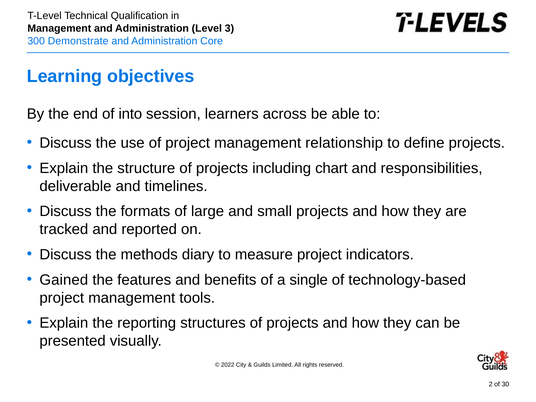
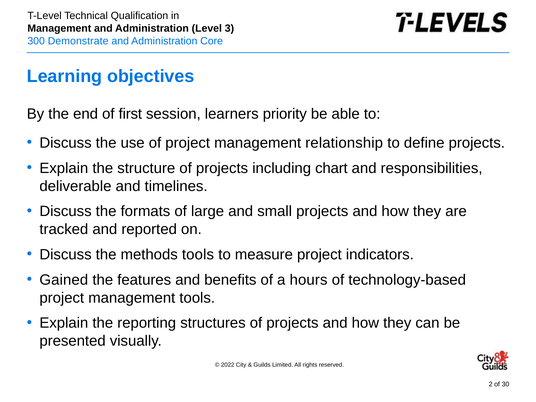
into: into -> first (130, 114)
across: across -> priority (285, 114)
methods diary: diary -> tools (198, 255)
single: single -> hours (309, 280)
